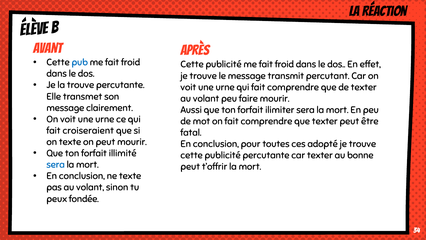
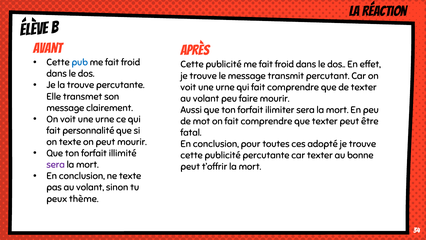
croiseraient: croiseraient -> personnalité (88, 130)
sera colour: blue -> purple (56, 165)
fondée: fondée -> thème (84, 199)
